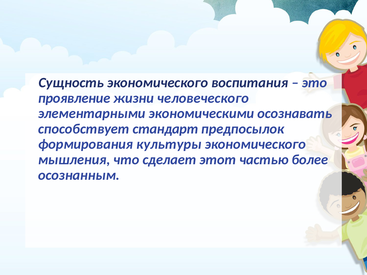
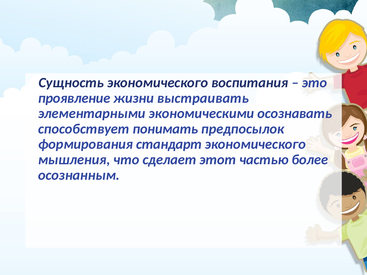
человеческого: человеческого -> выстраивать (203, 98)
стандарт: стандарт -> понимать (165, 129)
культуры: культуры -> стандарт (169, 144)
